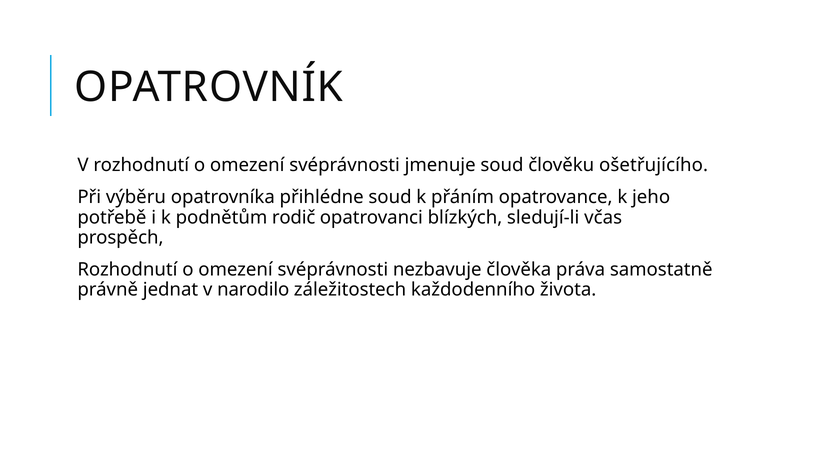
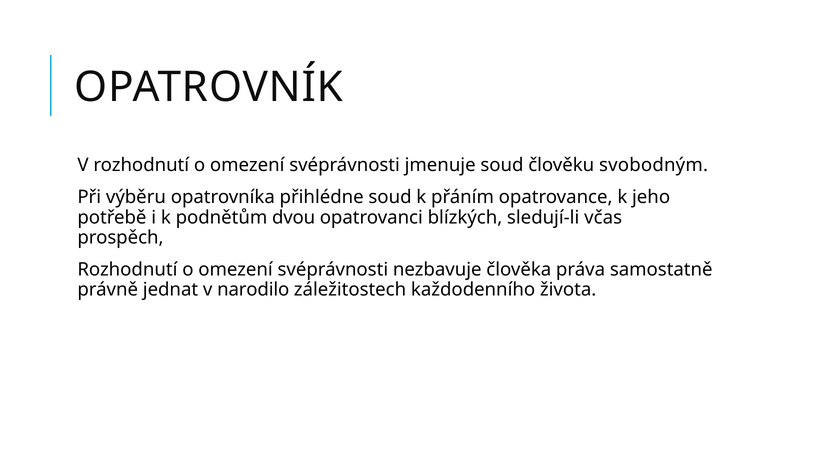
ošetřujícího: ošetřujícího -> svobodným (654, 165)
rodič: rodič -> dvou (294, 218)
